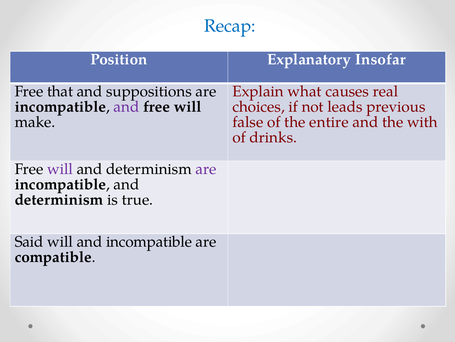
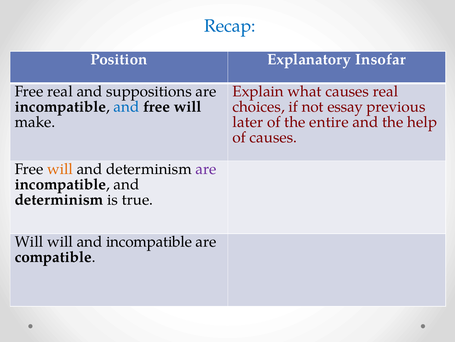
Free that: that -> real (60, 91)
and colour: purple -> blue (126, 107)
leads: leads -> essay (345, 107)
false: false -> later (248, 122)
with: with -> help (422, 122)
of drinks: drinks -> causes (273, 137)
will colour: purple -> orange (60, 169)
Said: Said -> Will (29, 241)
